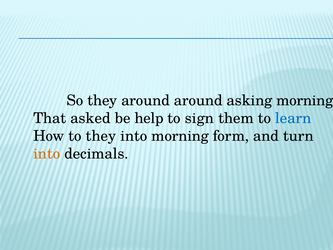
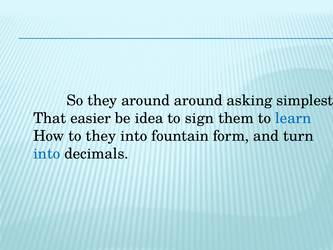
asking morning: morning -> simplest (305, 100)
asked: asked -> easier (91, 118)
help: help -> idea (149, 118)
into morning: morning -> fountain (180, 136)
into colour: orange -> blue (47, 154)
